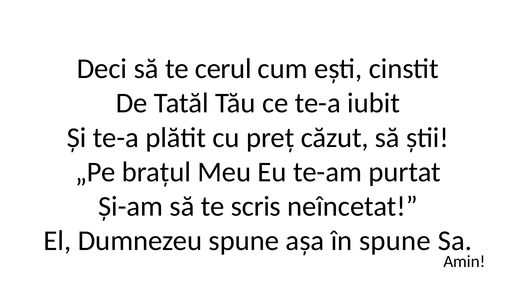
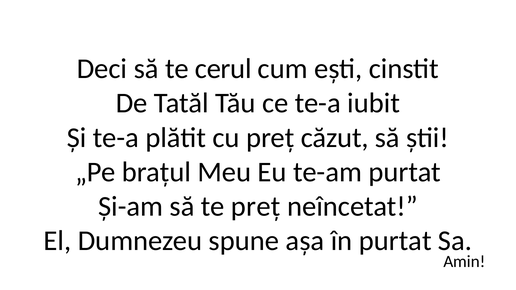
te scris: scris -> preț (256, 206)
în spune: spune -> purtat (395, 241)
